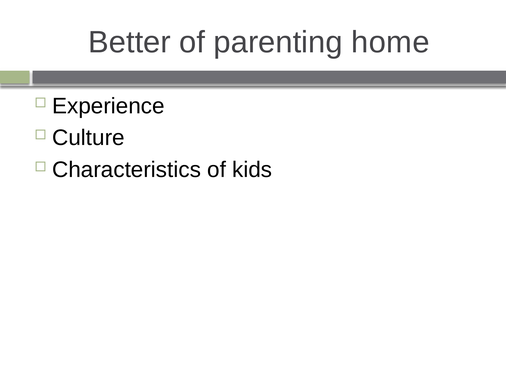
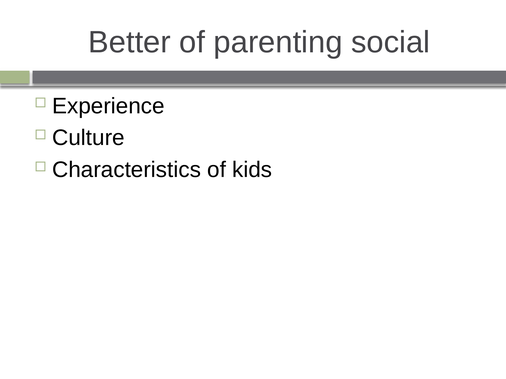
home: home -> social (391, 42)
